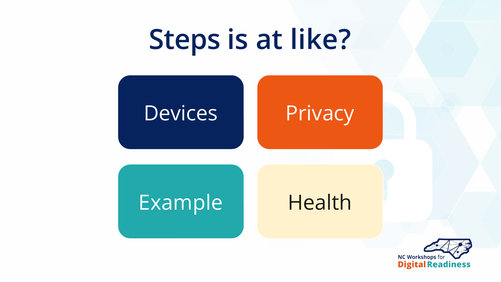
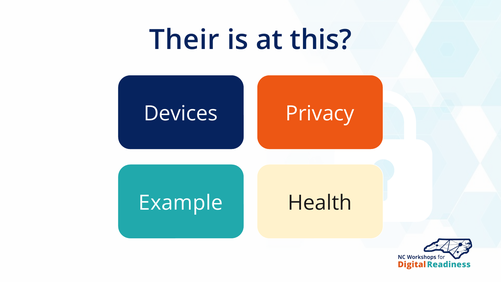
Steps: Steps -> Their (184, 40)
like: like -> this (321, 40)
